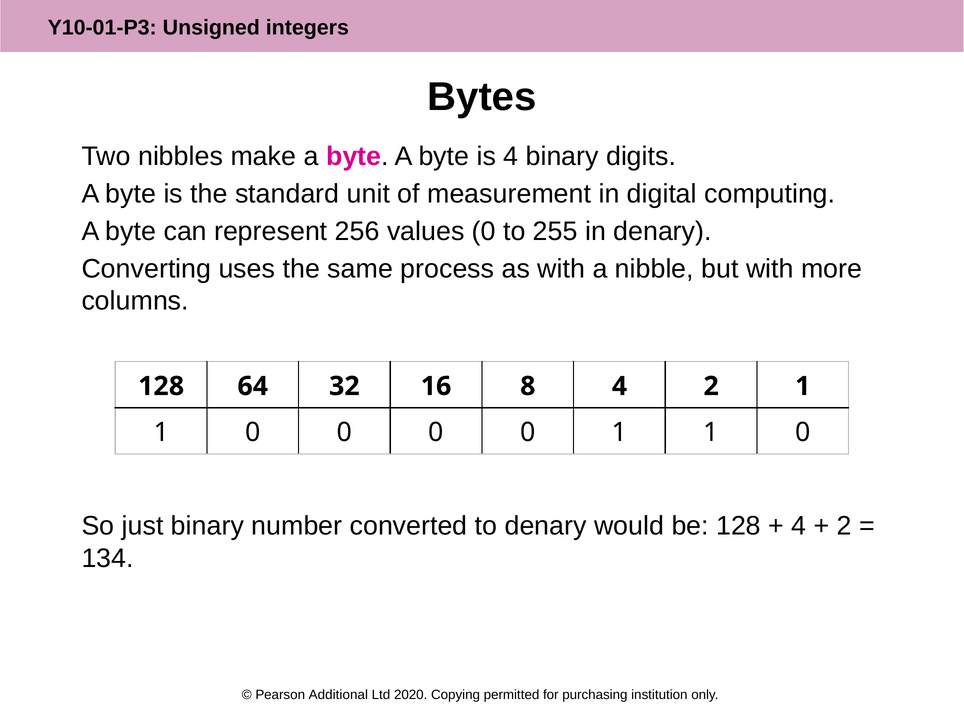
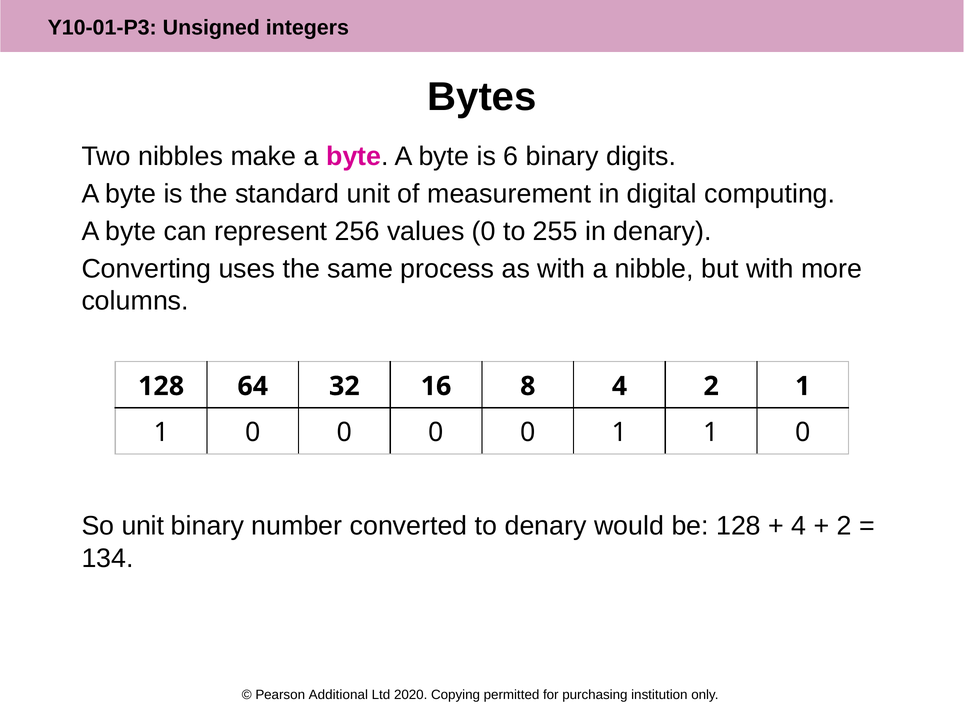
is 4: 4 -> 6 (511, 156)
So just: just -> unit (143, 526)
